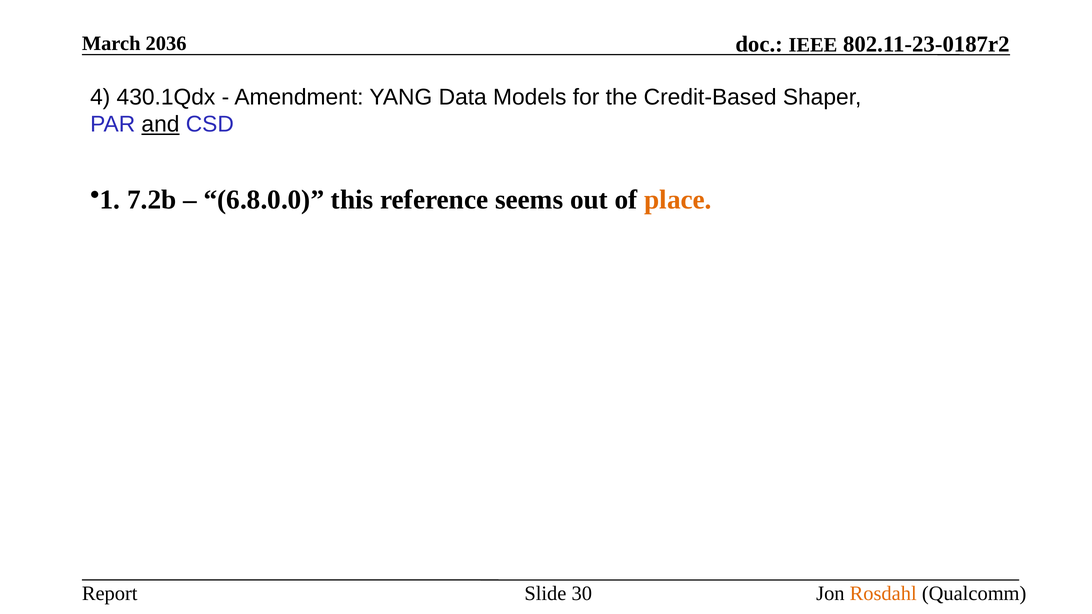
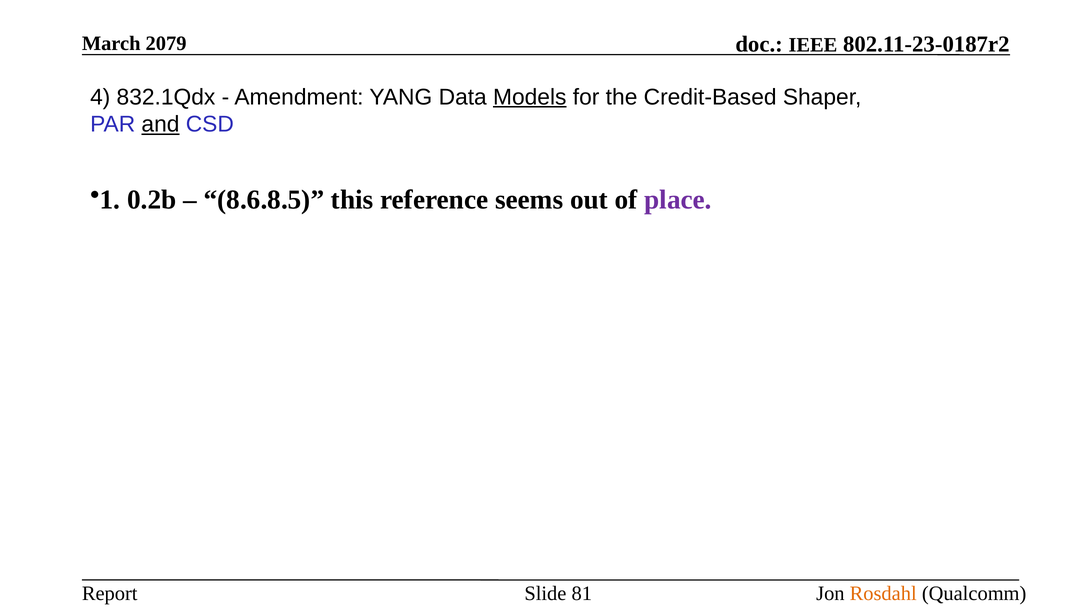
2036: 2036 -> 2079 (166, 43)
430.1Qdx: 430.1Qdx -> 832.1Qdx (166, 97)
Models underline: none -> present (530, 97)
7.2b: 7.2b -> 0.2b (152, 200)
6.8.0.0: 6.8.0.0 -> 8.6.8.5 (264, 200)
place colour: orange -> purple (678, 200)
30: 30 -> 81 (582, 594)
